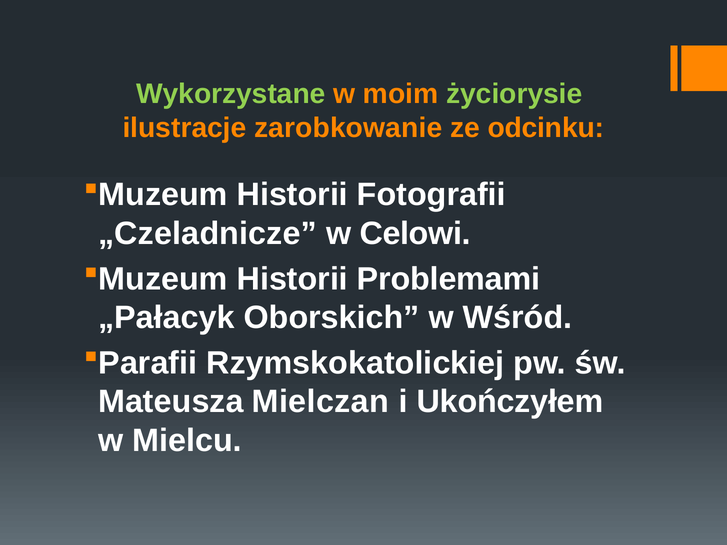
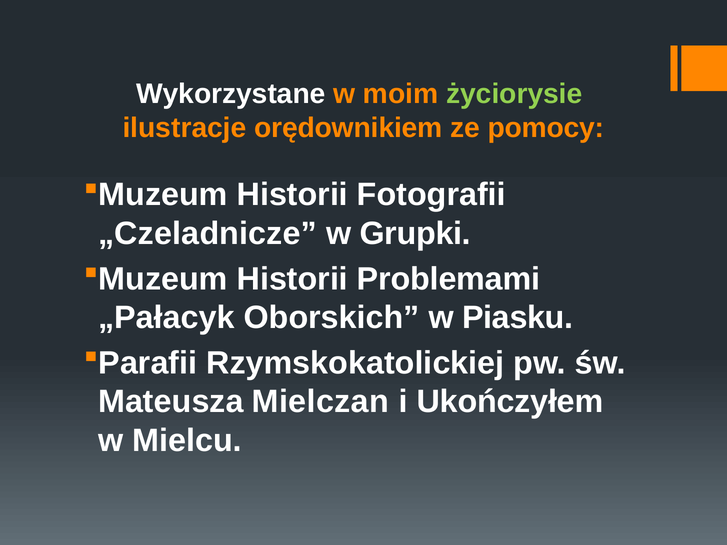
Wykorzystane colour: light green -> white (231, 94)
zarobkowanie: zarobkowanie -> orędownikiem (348, 128)
odcinku: odcinku -> pomocy (546, 128)
Celowi: Celowi -> Grupki (415, 234)
Wśród: Wśród -> Piasku (518, 318)
